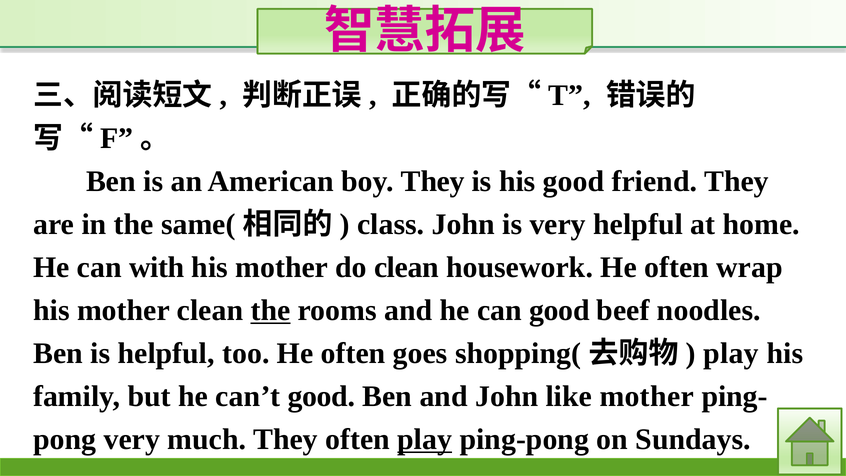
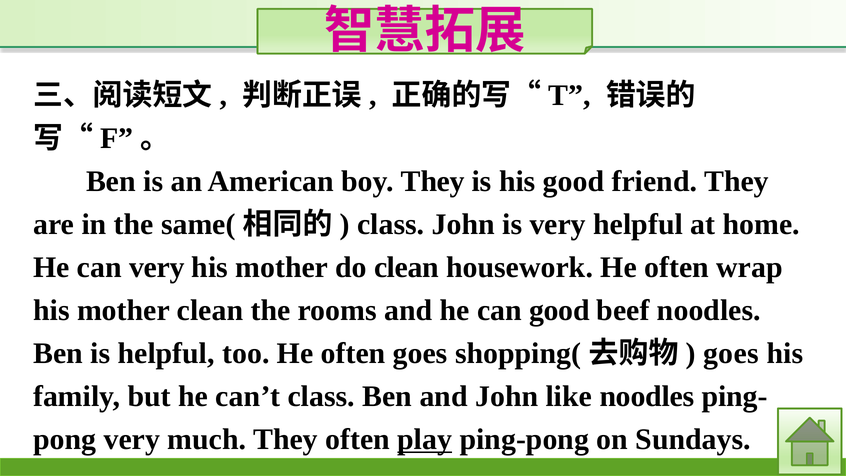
can with: with -> very (157, 267)
the underline: present -> none (270, 310)
play: play -> goes (731, 353)
can’t good: good -> class (321, 396)
like mother: mother -> noodles (647, 396)
